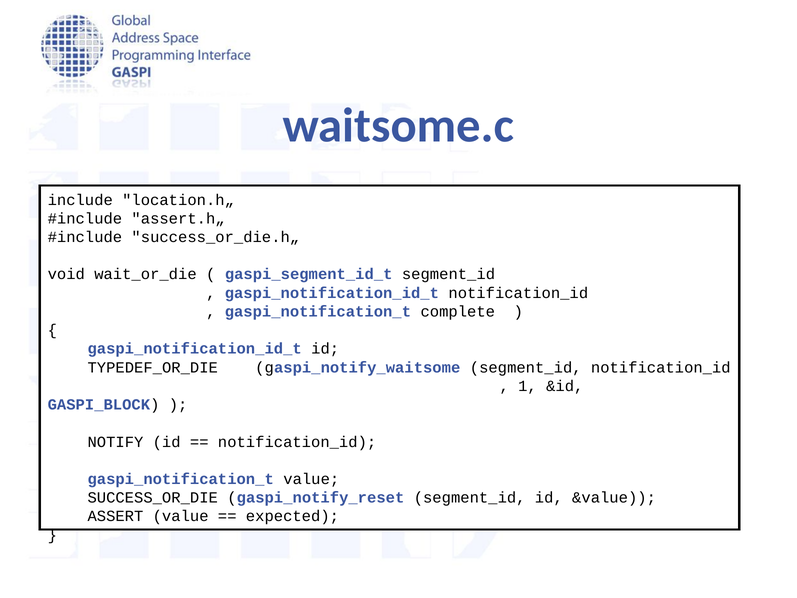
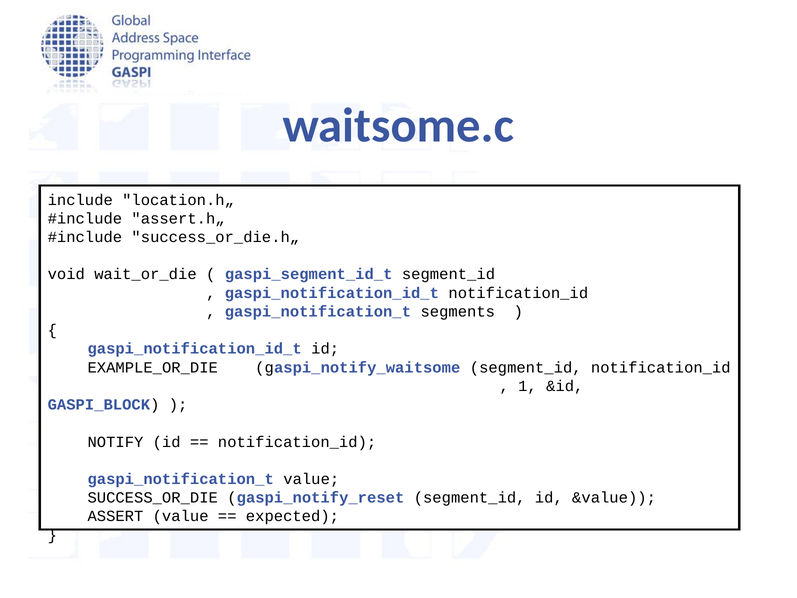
complete: complete -> segments (458, 311)
TYPEDEF_OR_DIE: TYPEDEF_OR_DIE -> EXAMPLE_OR_DIE (153, 367)
